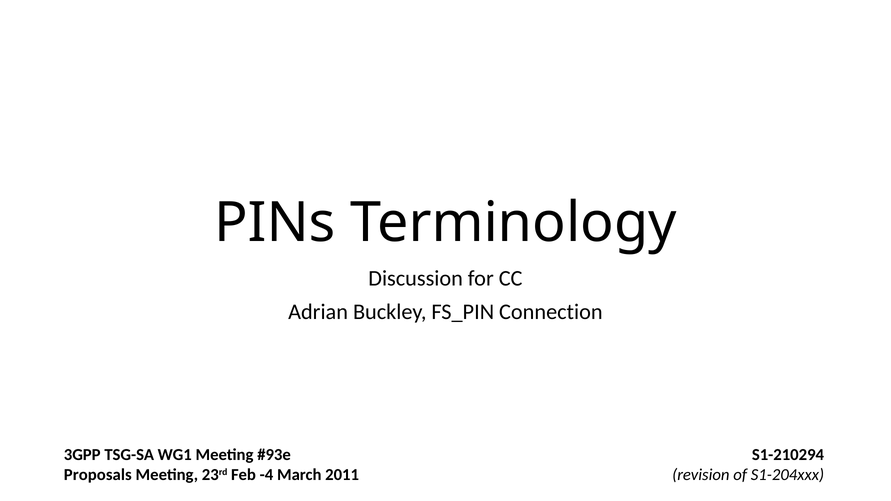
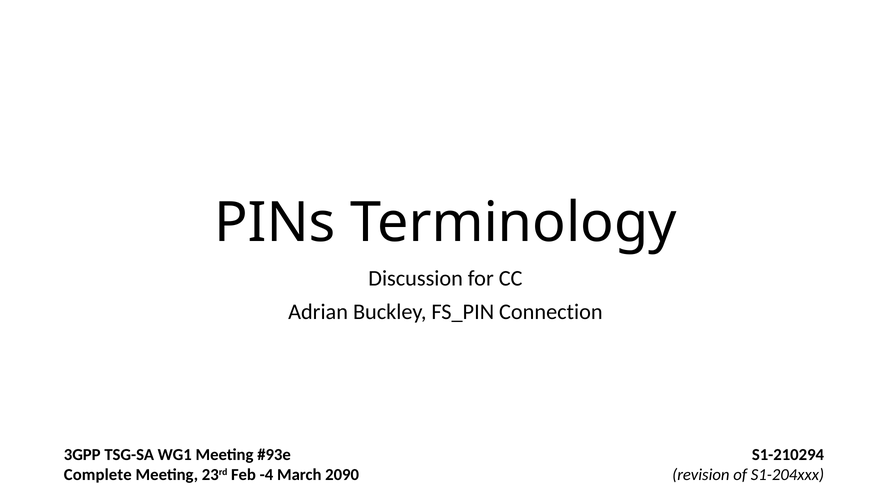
Proposals: Proposals -> Complete (98, 475)
2011: 2011 -> 2090 (342, 475)
